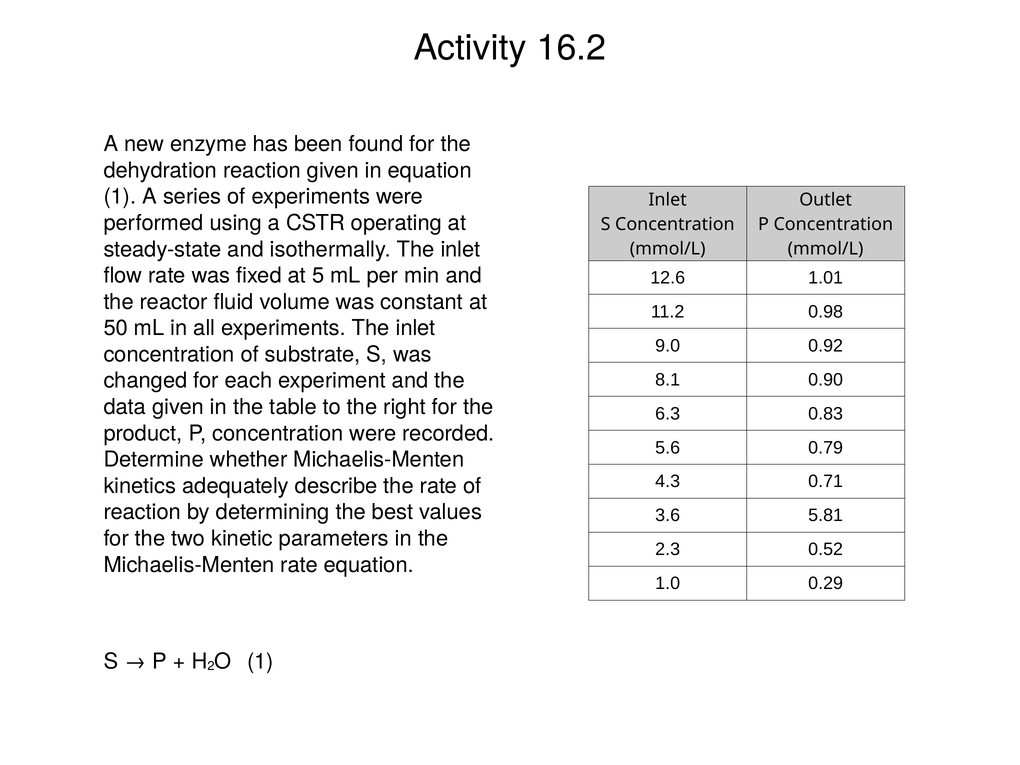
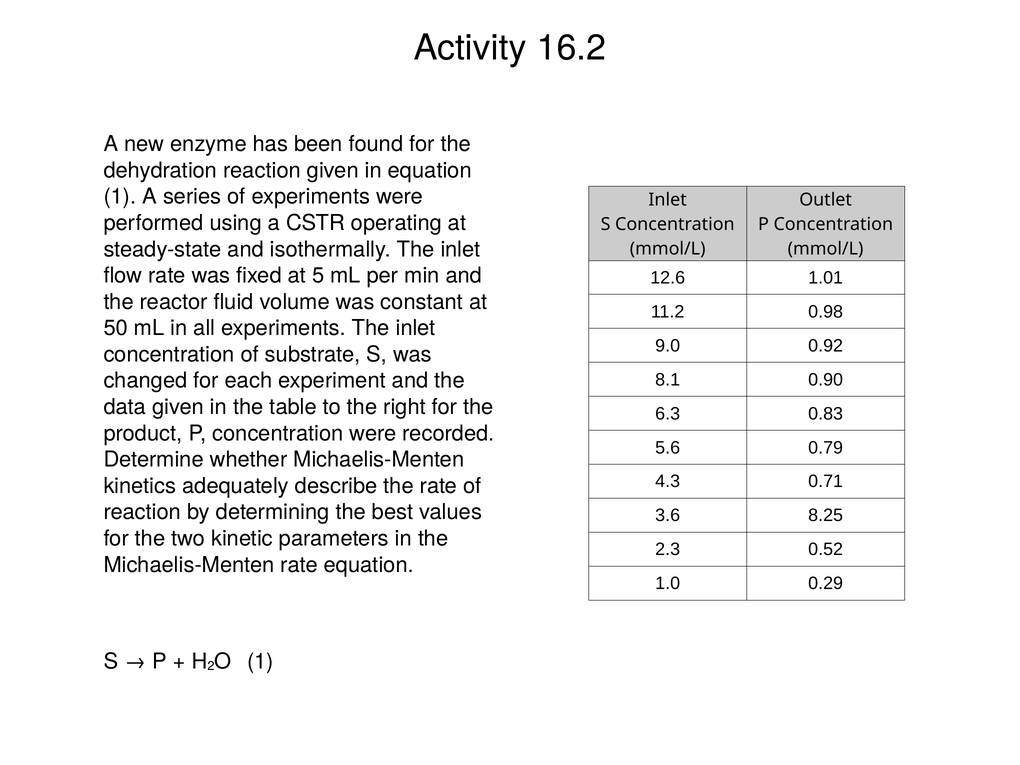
5.81: 5.81 -> 8.25 (826, 516)
